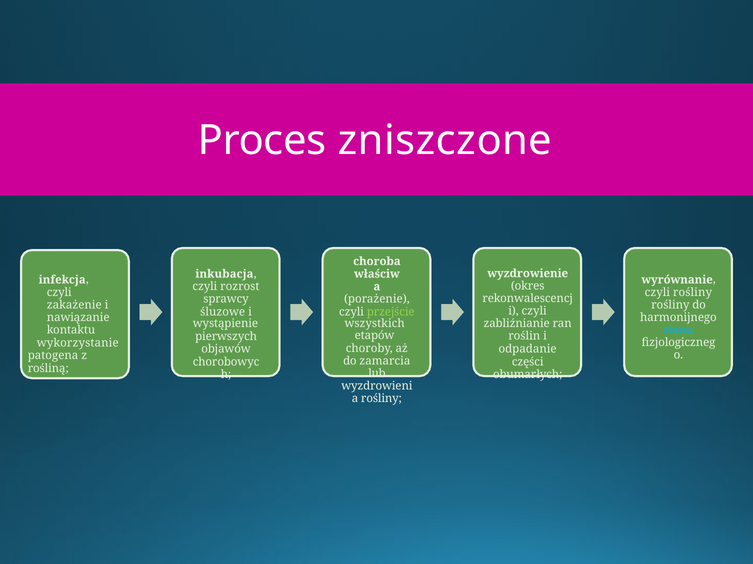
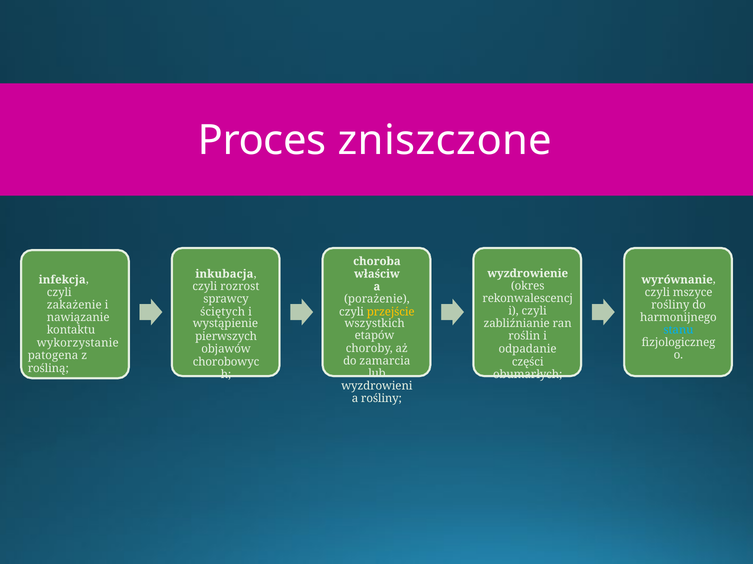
czyli rośliny: rośliny -> mszyce (693, 293)
przejście colour: light green -> yellow (391, 312)
śluzowe: śluzowe -> ściętych (223, 312)
